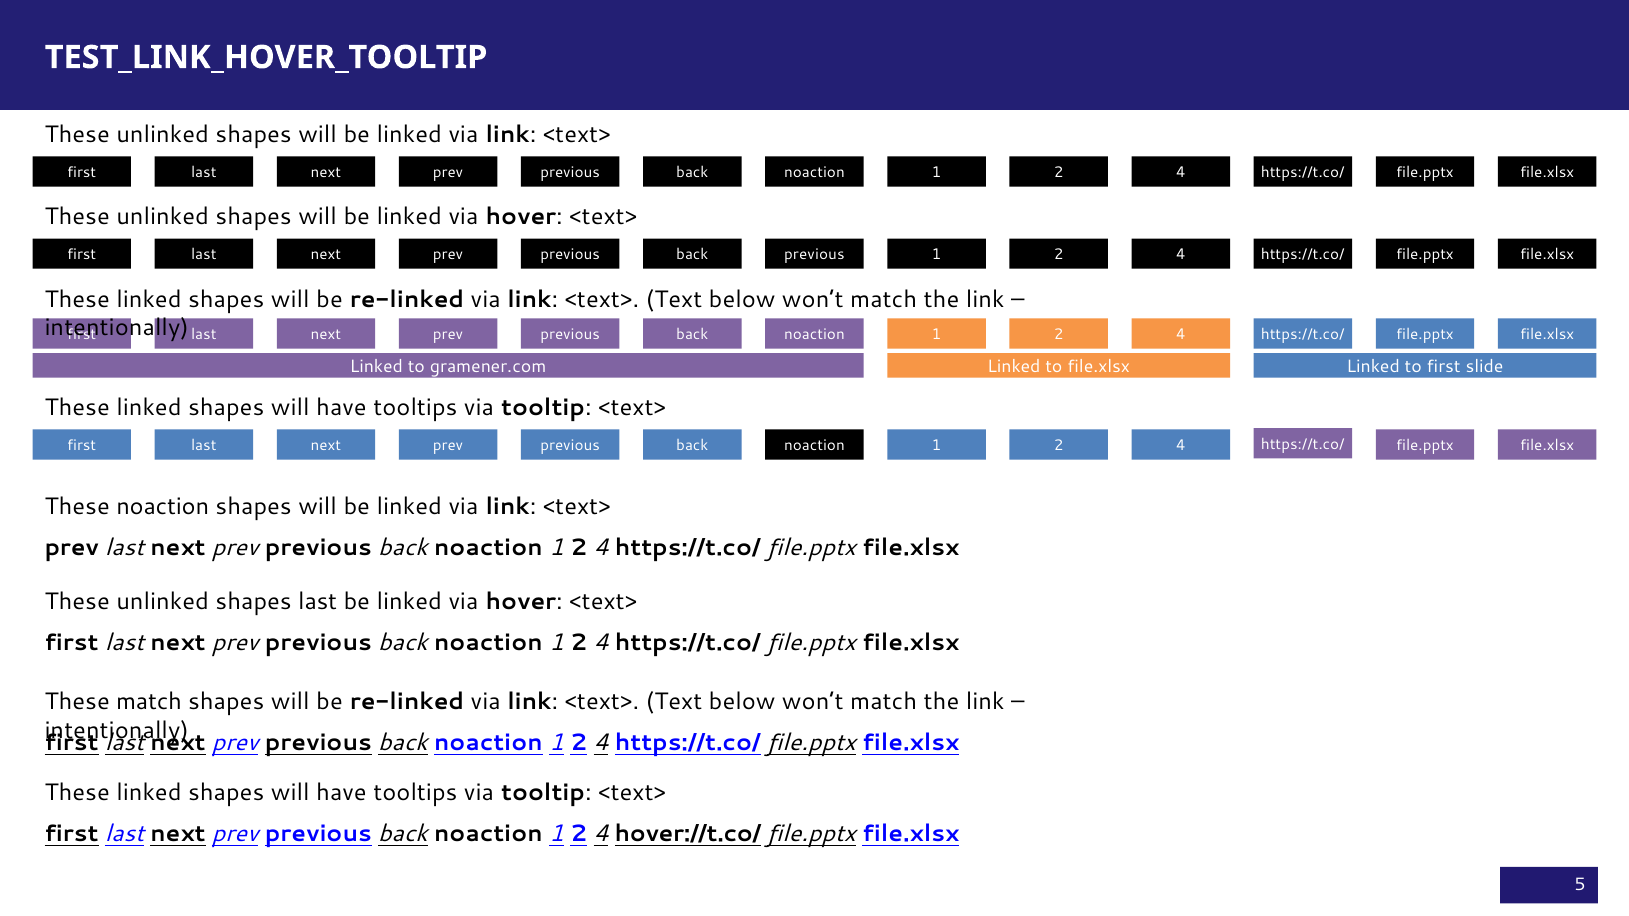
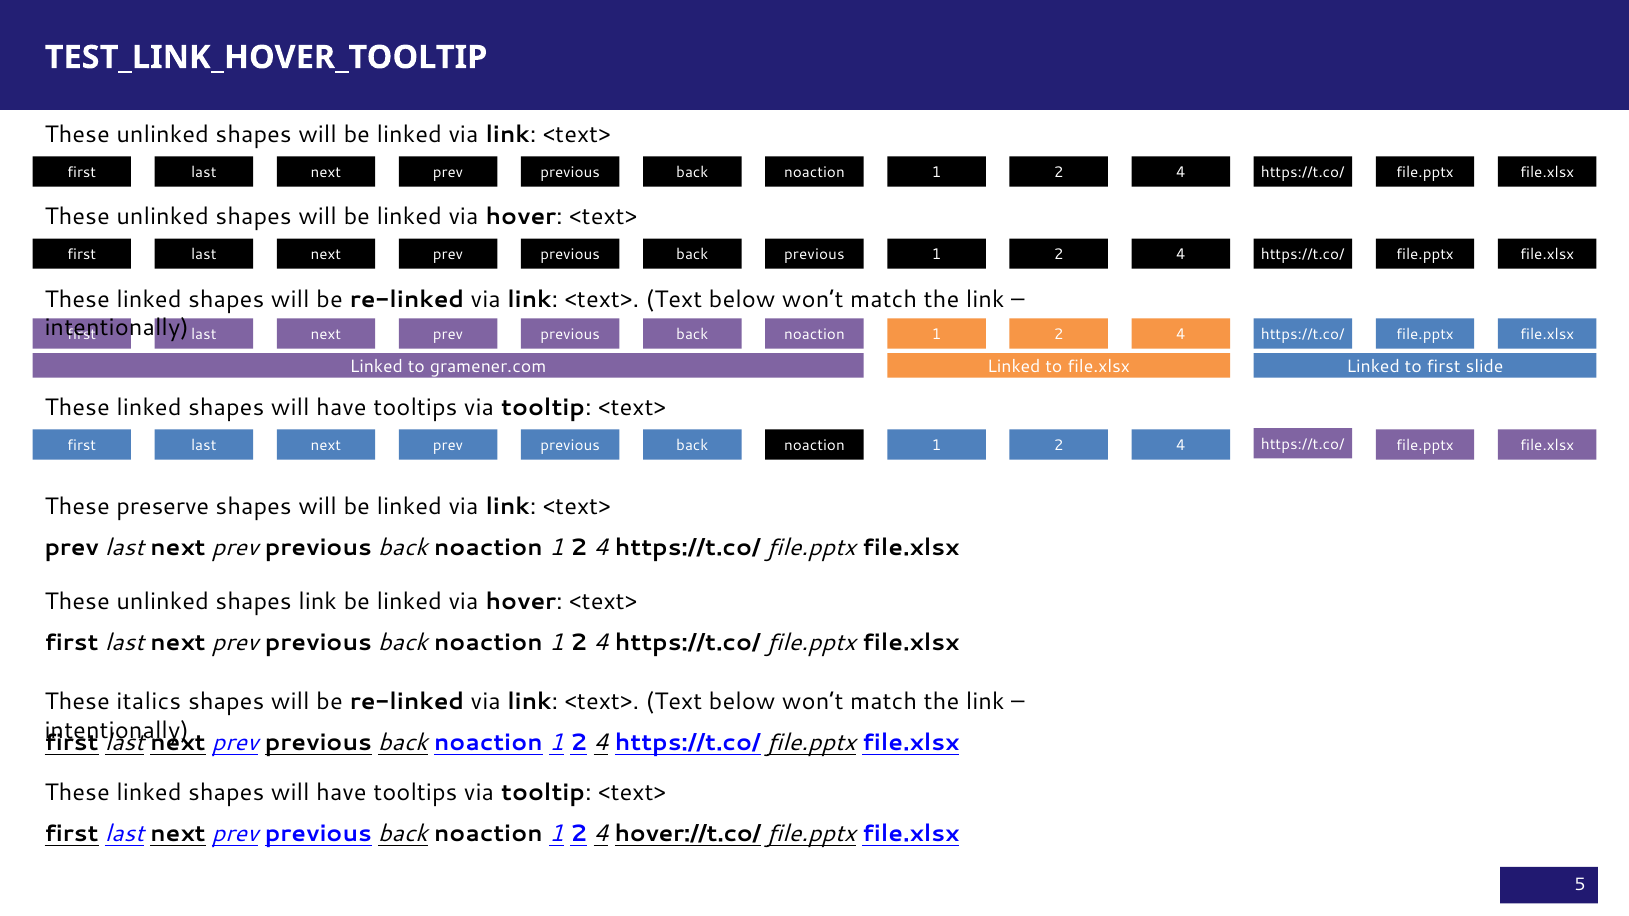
These noaction: noaction -> preserve (163, 507)
shapes last: last -> link (318, 602)
These match: match -> italics (149, 702)
